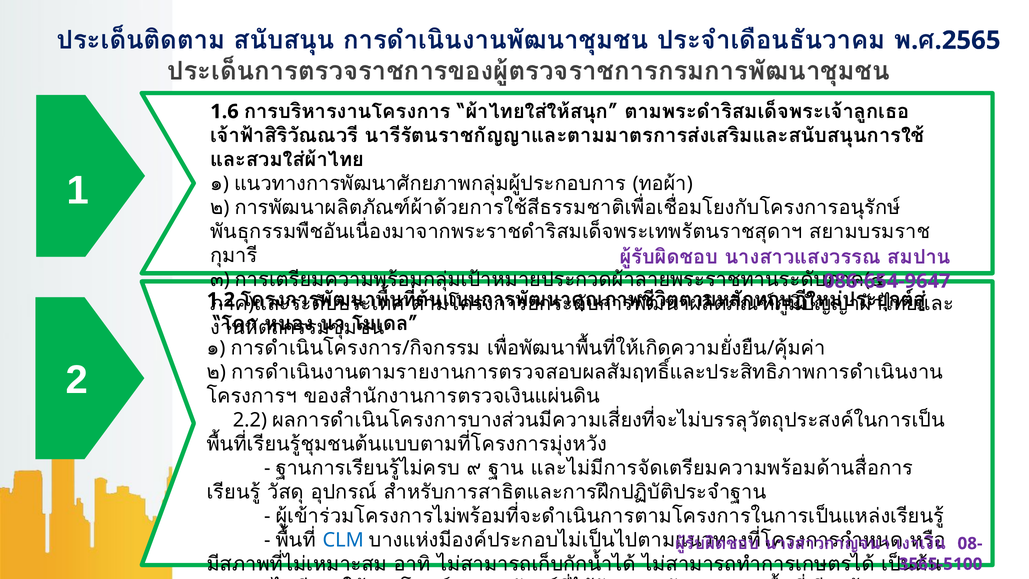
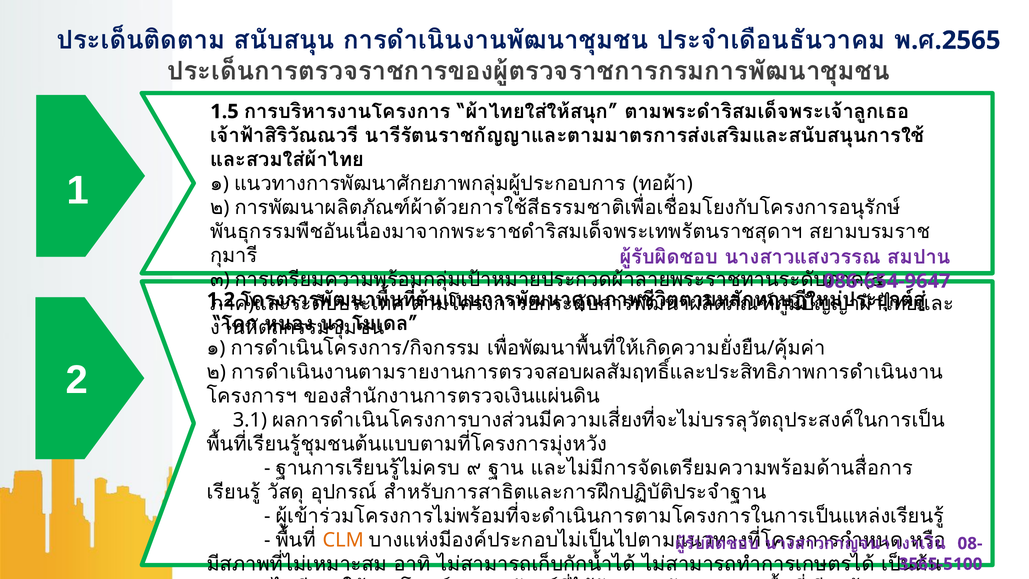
1.6: 1.6 -> 1.5 (224, 112)
2.2: 2.2 -> 3.1 (250, 420)
CLM colour: blue -> orange (343, 540)
